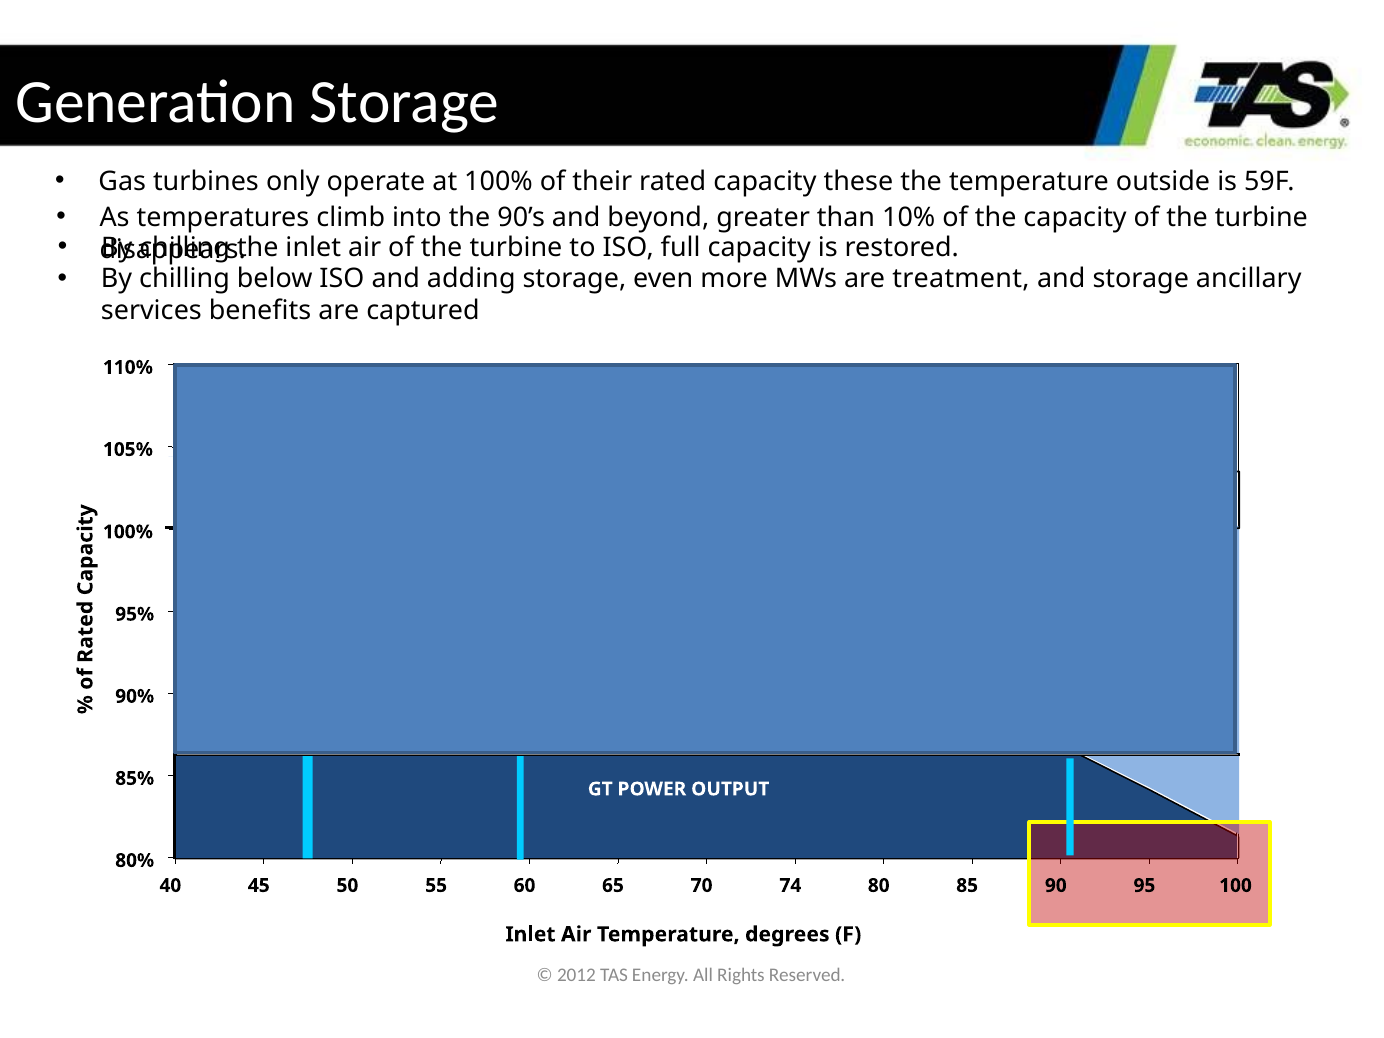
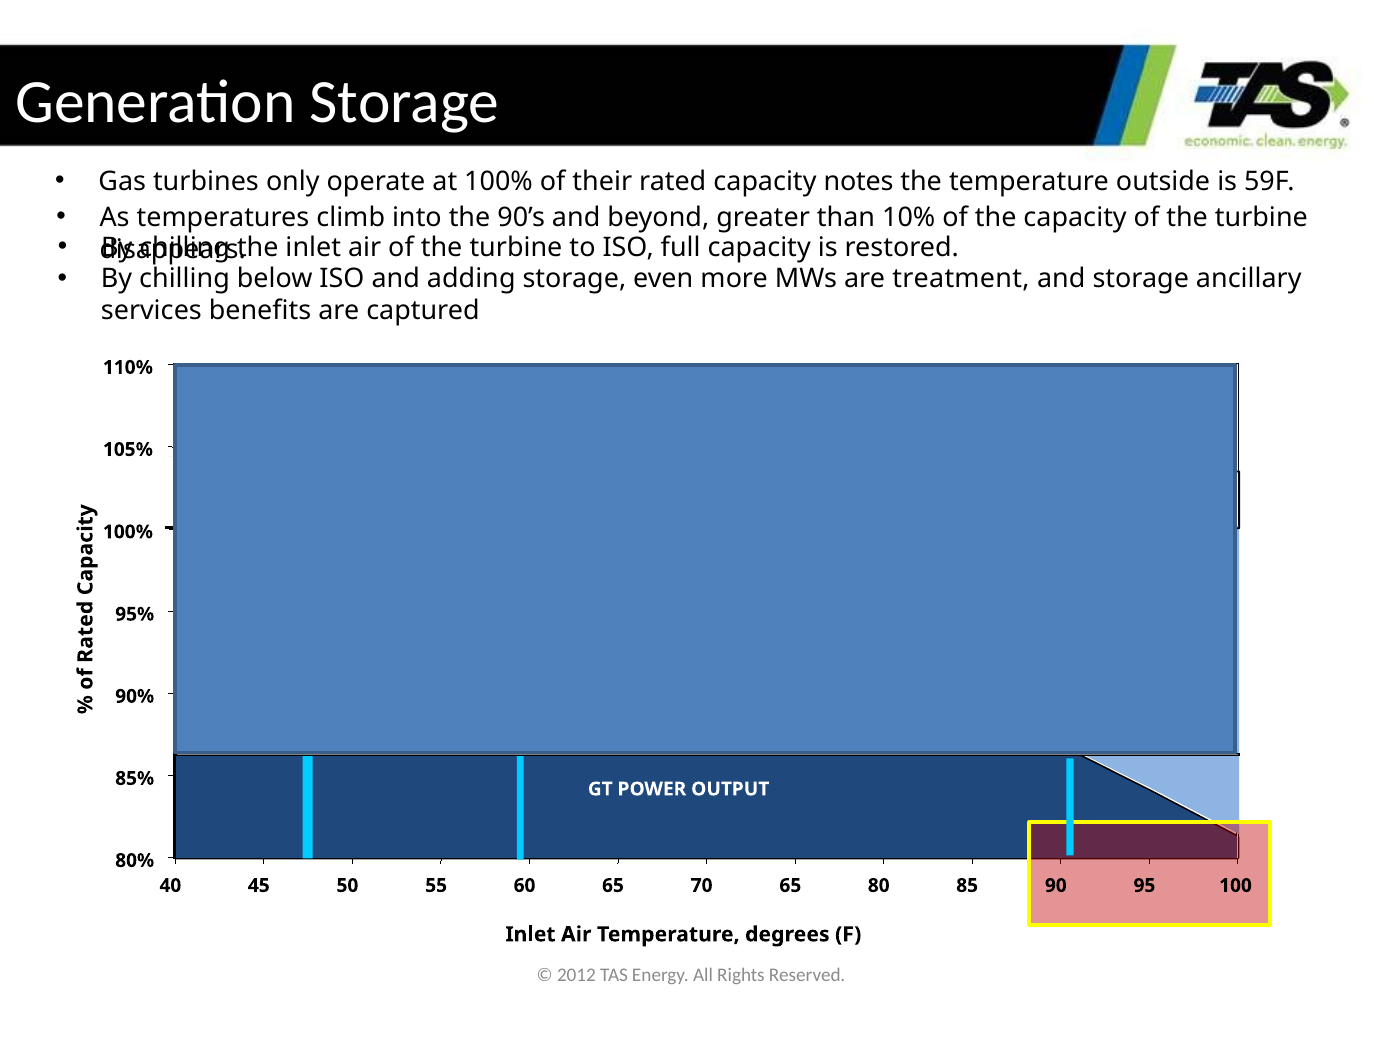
these: these -> notes (859, 181)
70 74: 74 -> 65 (790, 886)
